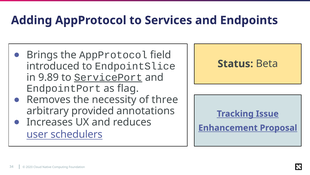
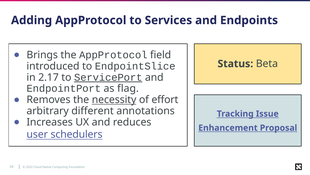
9.89: 9.89 -> 2.17 (48, 77)
necessity underline: none -> present (114, 99)
three: three -> effort (165, 99)
provided: provided -> different (93, 111)
